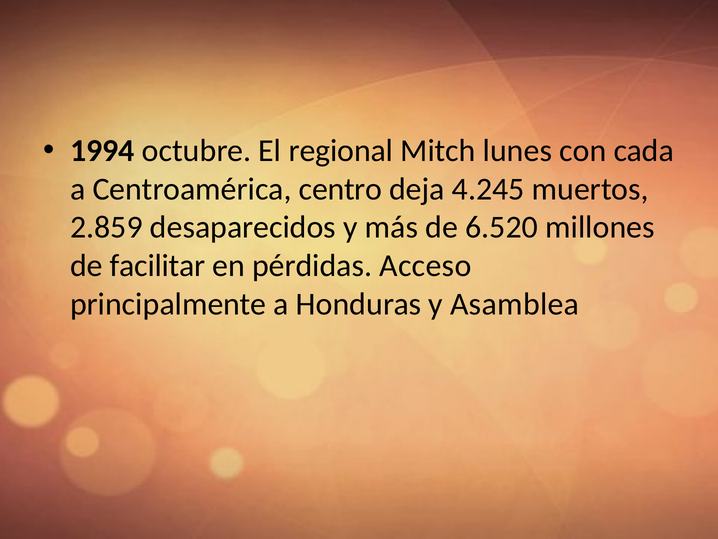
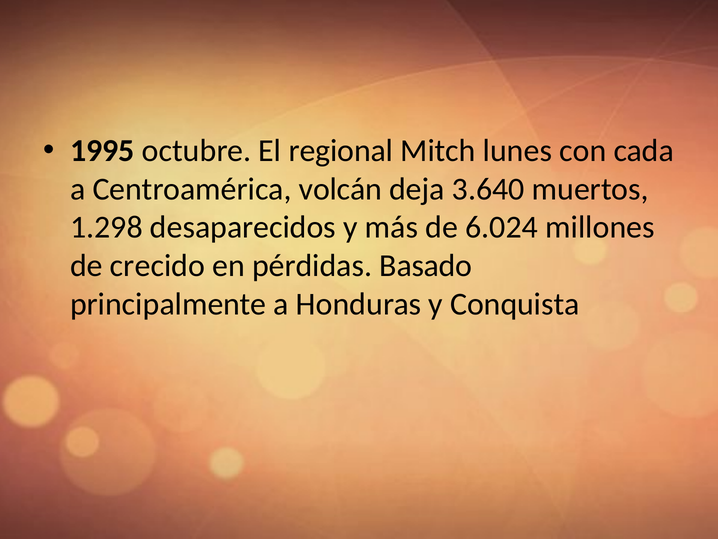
1994: 1994 -> 1995 (102, 151)
centro: centro -> volcán (340, 189)
4.245: 4.245 -> 3.640 (488, 189)
2.859: 2.859 -> 1.298 (106, 227)
6.520: 6.520 -> 6.024 (502, 227)
facilitar: facilitar -> crecido (157, 266)
Acceso: Acceso -> Basado (426, 266)
Asamblea: Asamblea -> Conquista (515, 304)
